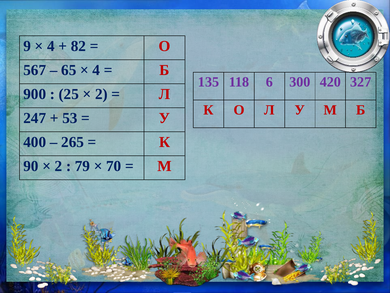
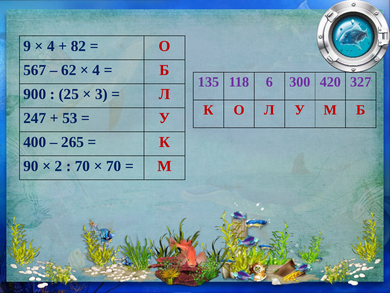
65: 65 -> 62 (69, 70)
2: 2 -> 3 (101, 94)
79: 79 -> 70 (82, 166)
